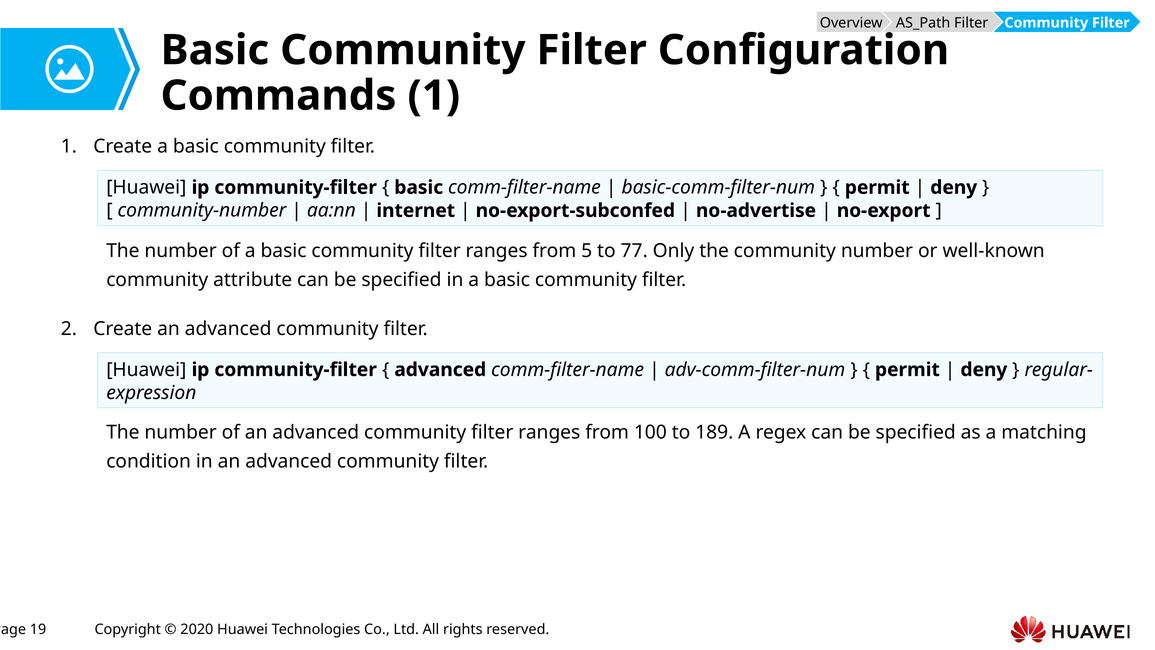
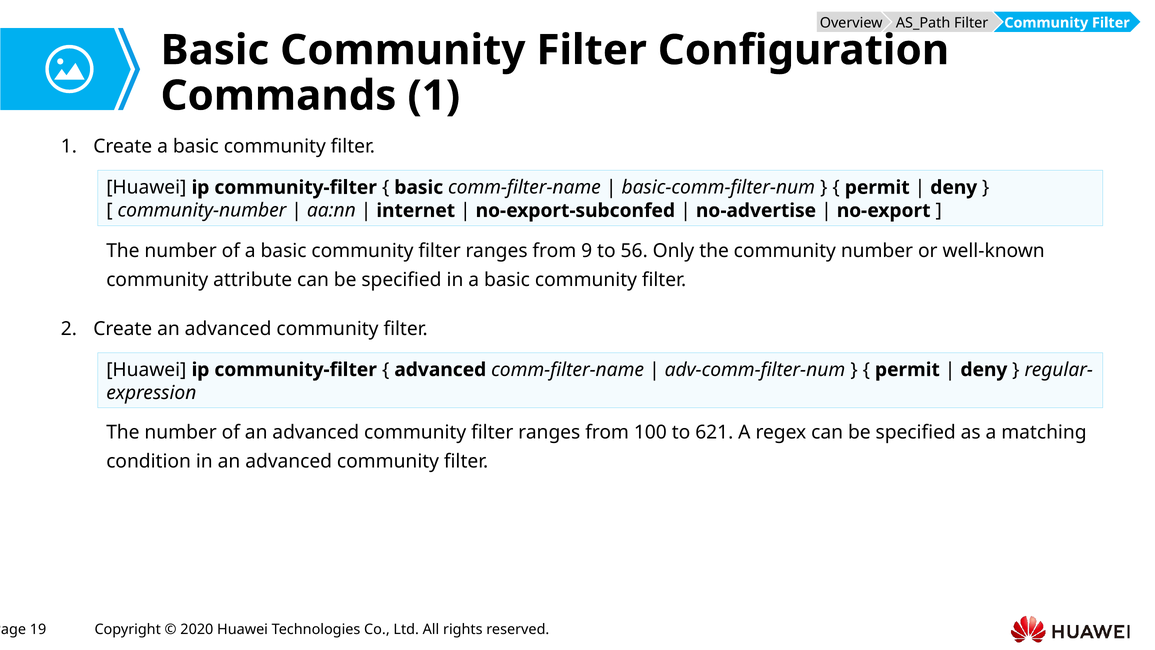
5: 5 -> 9 (587, 251)
77: 77 -> 56 (634, 251)
189: 189 -> 621 (714, 432)
